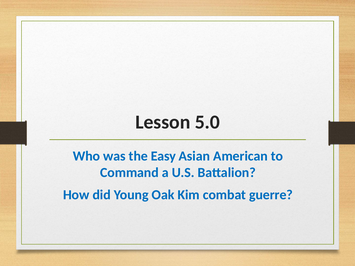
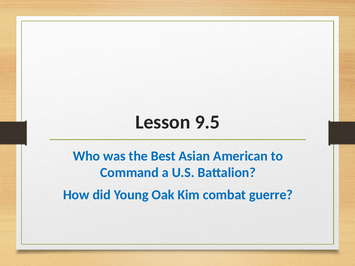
5.0: 5.0 -> 9.5 (207, 122)
Easy: Easy -> Best (163, 156)
